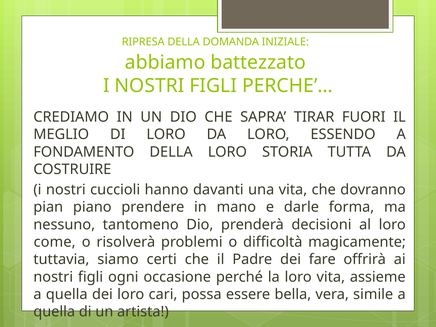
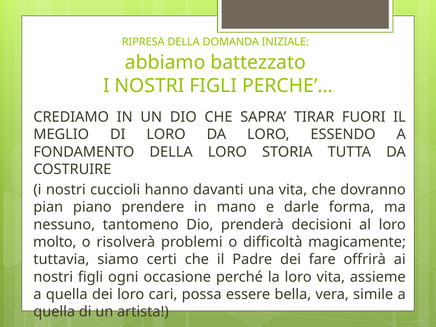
come: come -> molto (55, 242)
